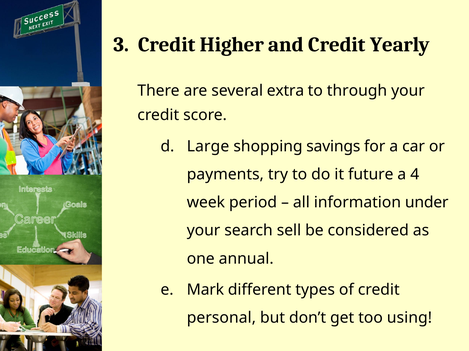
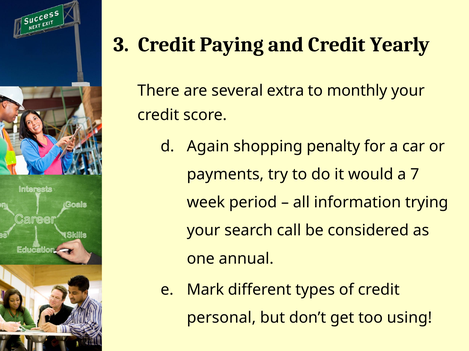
Higher: Higher -> Paying (232, 45)
through: through -> monthly (357, 91)
Large: Large -> Again (208, 147)
savings: savings -> penalty (333, 147)
future: future -> would (371, 175)
4: 4 -> 7 (415, 175)
under: under -> trying (427, 203)
sell: sell -> call (289, 231)
